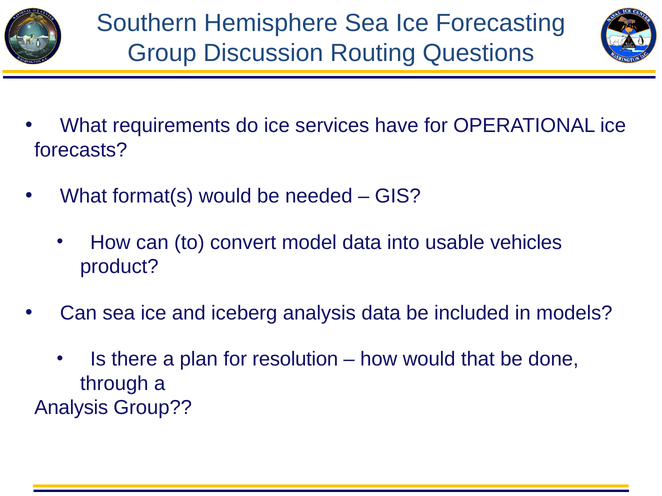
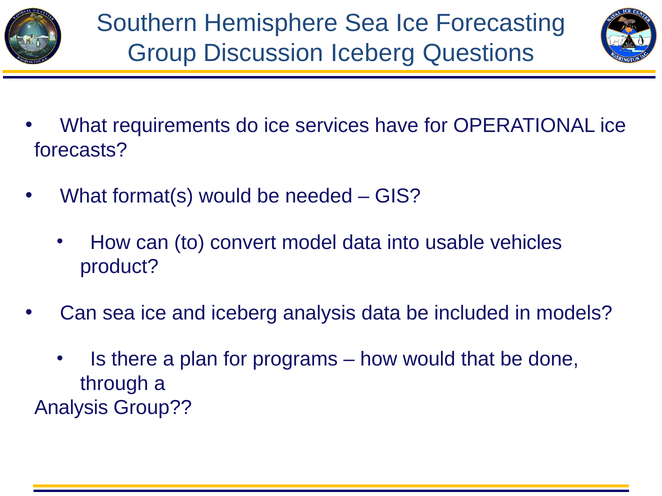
Discussion Routing: Routing -> Iceberg (373, 53)
resolution: resolution -> programs (295, 360)
